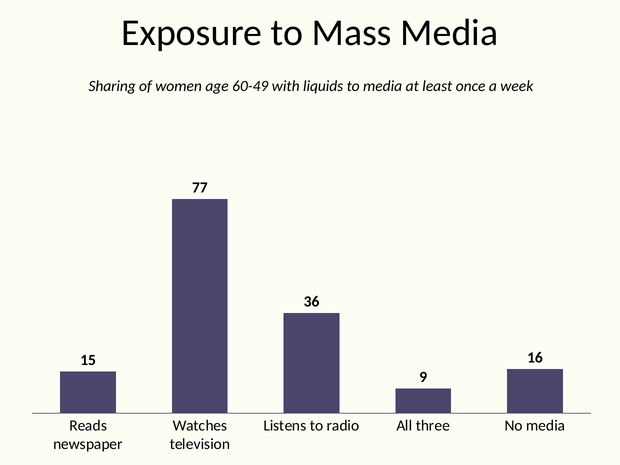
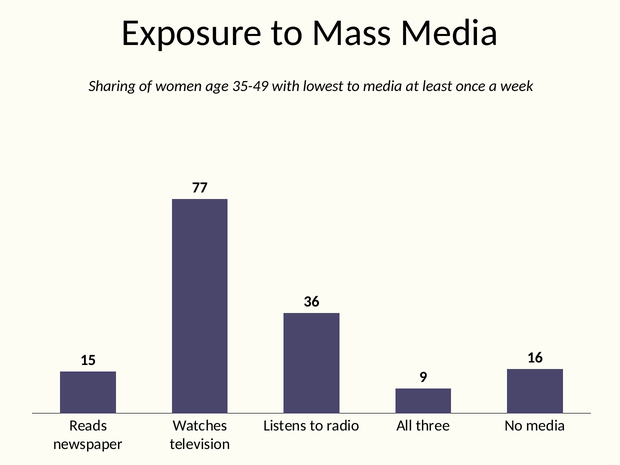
60-49: 60-49 -> 35-49 (250, 86)
liquids: liquids -> lowest (323, 86)
